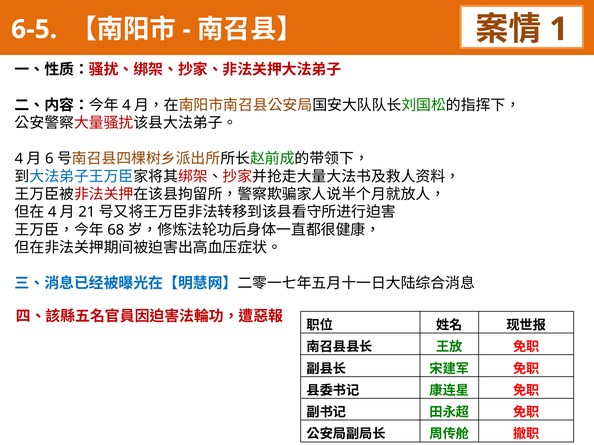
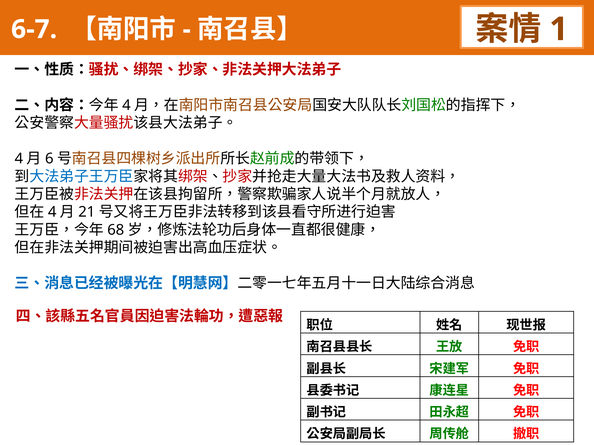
6-5: 6-5 -> 6-7 (34, 29)
